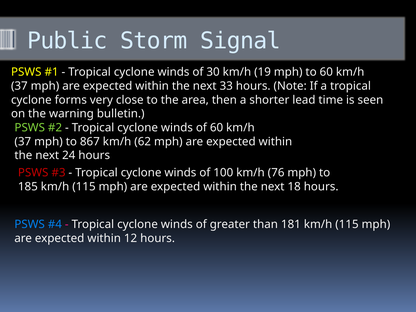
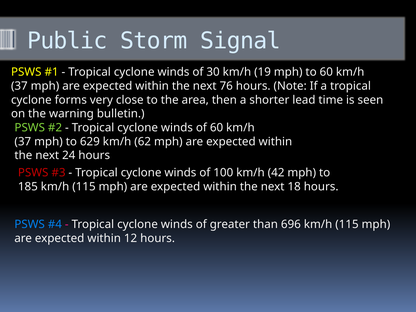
33: 33 -> 76 (226, 86)
867: 867 -> 629 (90, 142)
76: 76 -> 42 (276, 173)
181: 181 -> 696 (291, 224)
